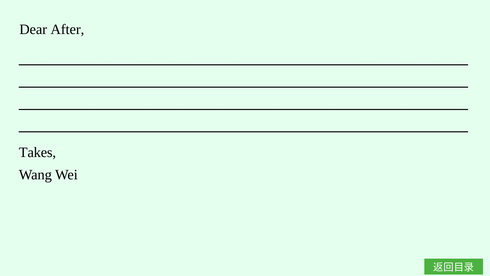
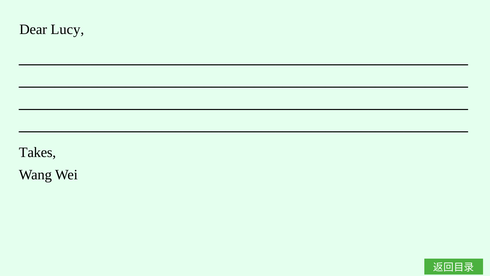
After: After -> Lucy (67, 29)
